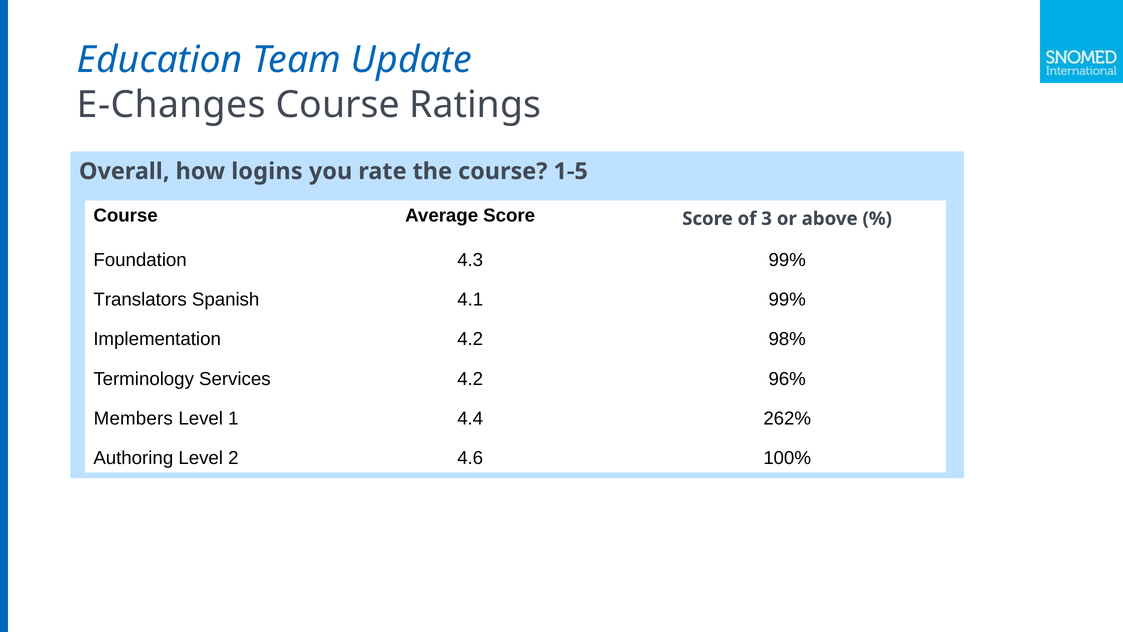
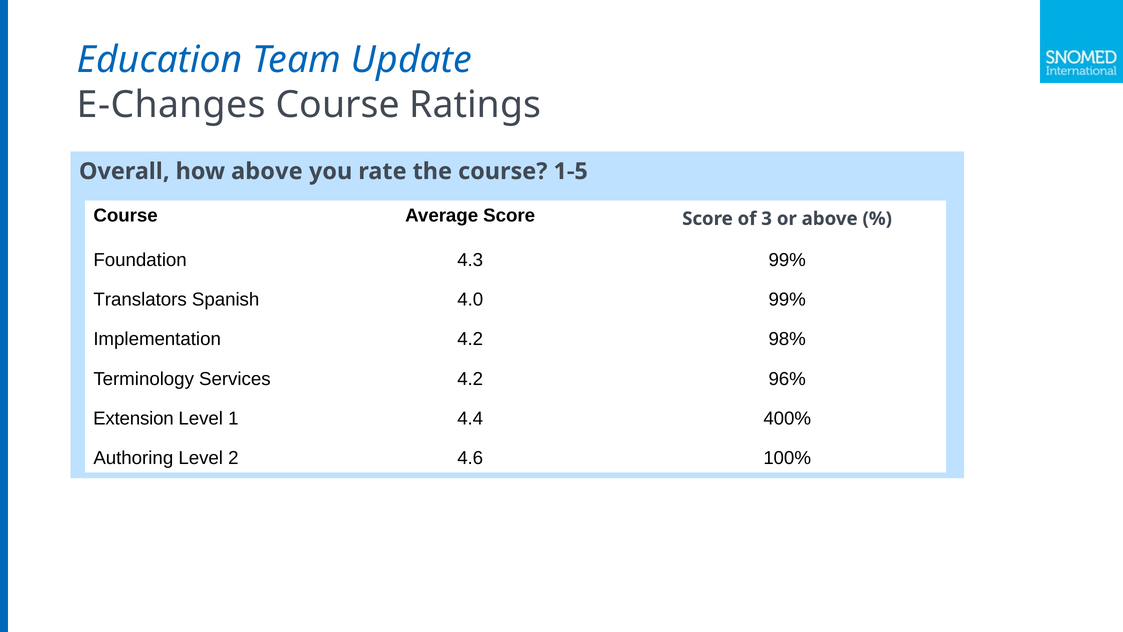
how logins: logins -> above (267, 171)
4.1: 4.1 -> 4.0 (470, 299)
Members: Members -> Extension (133, 418)
262%: 262% -> 400% (787, 418)
